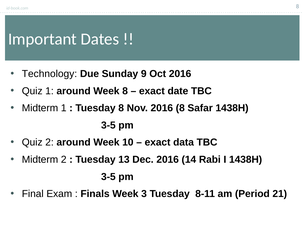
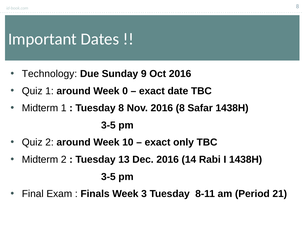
Week 8: 8 -> 0 (125, 91)
data: data -> only (184, 142)
